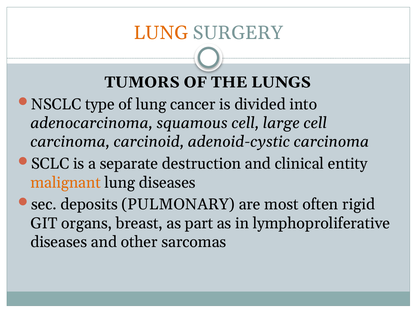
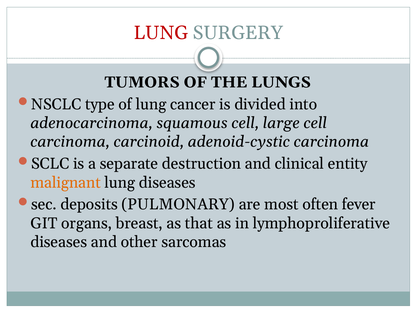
LUNG colour: orange -> red (161, 33)
rigid: rigid -> fever (359, 204)
part: part -> that (199, 223)
